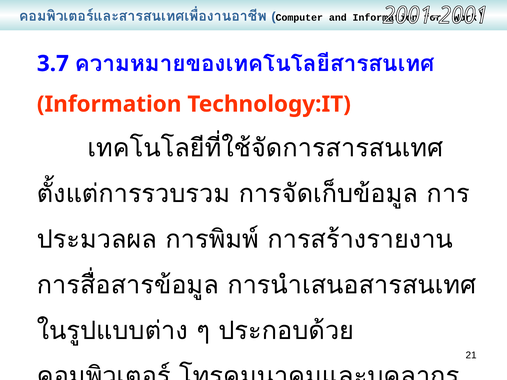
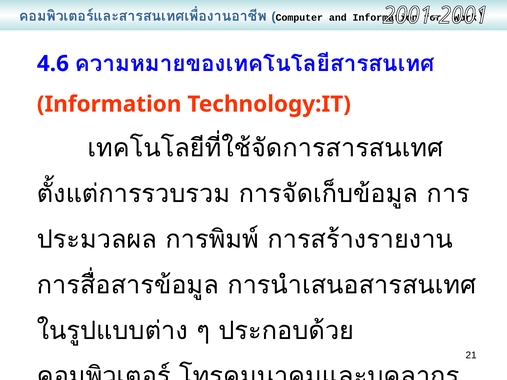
3.7: 3.7 -> 4.6 (53, 64)
